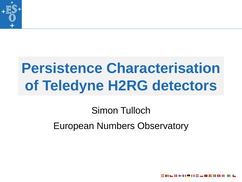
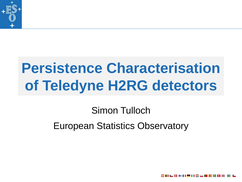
Numbers: Numbers -> Statistics (116, 126)
